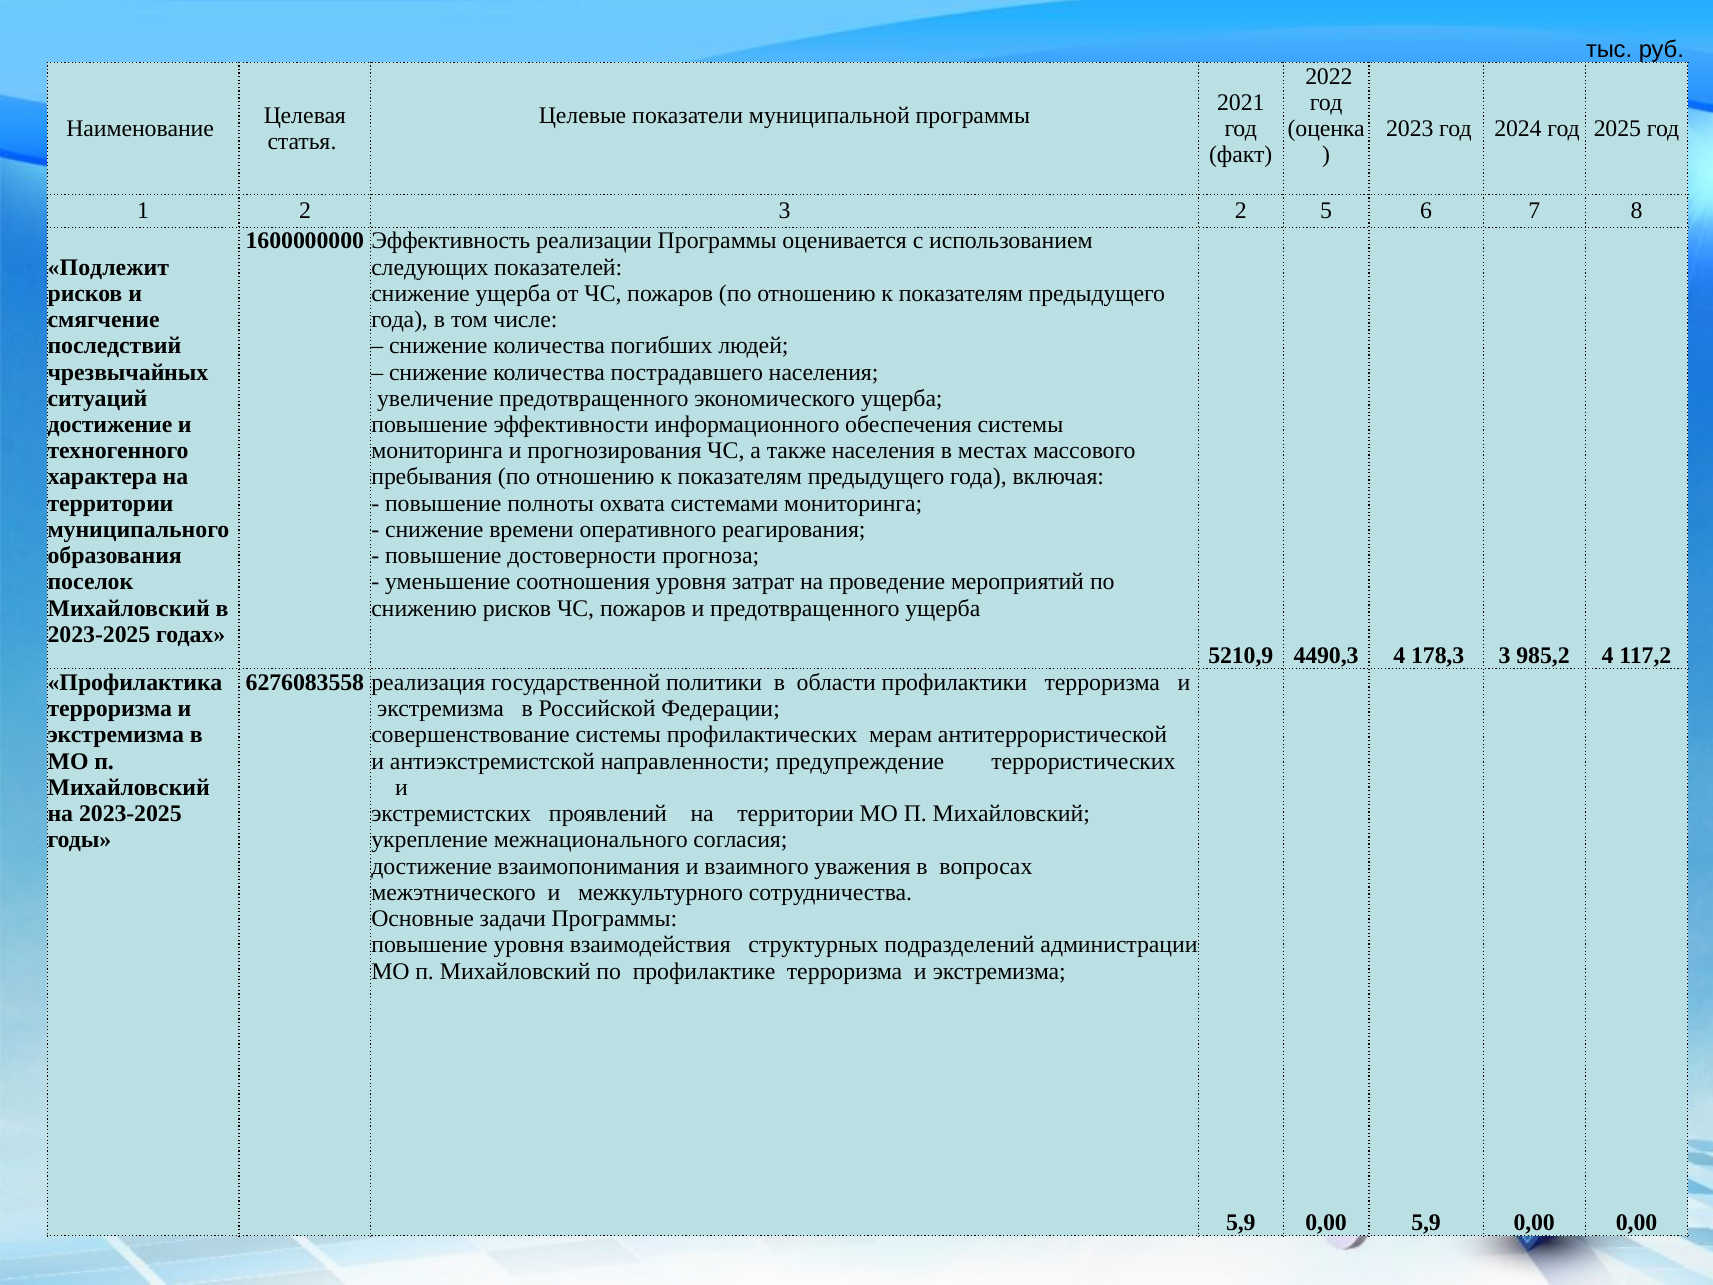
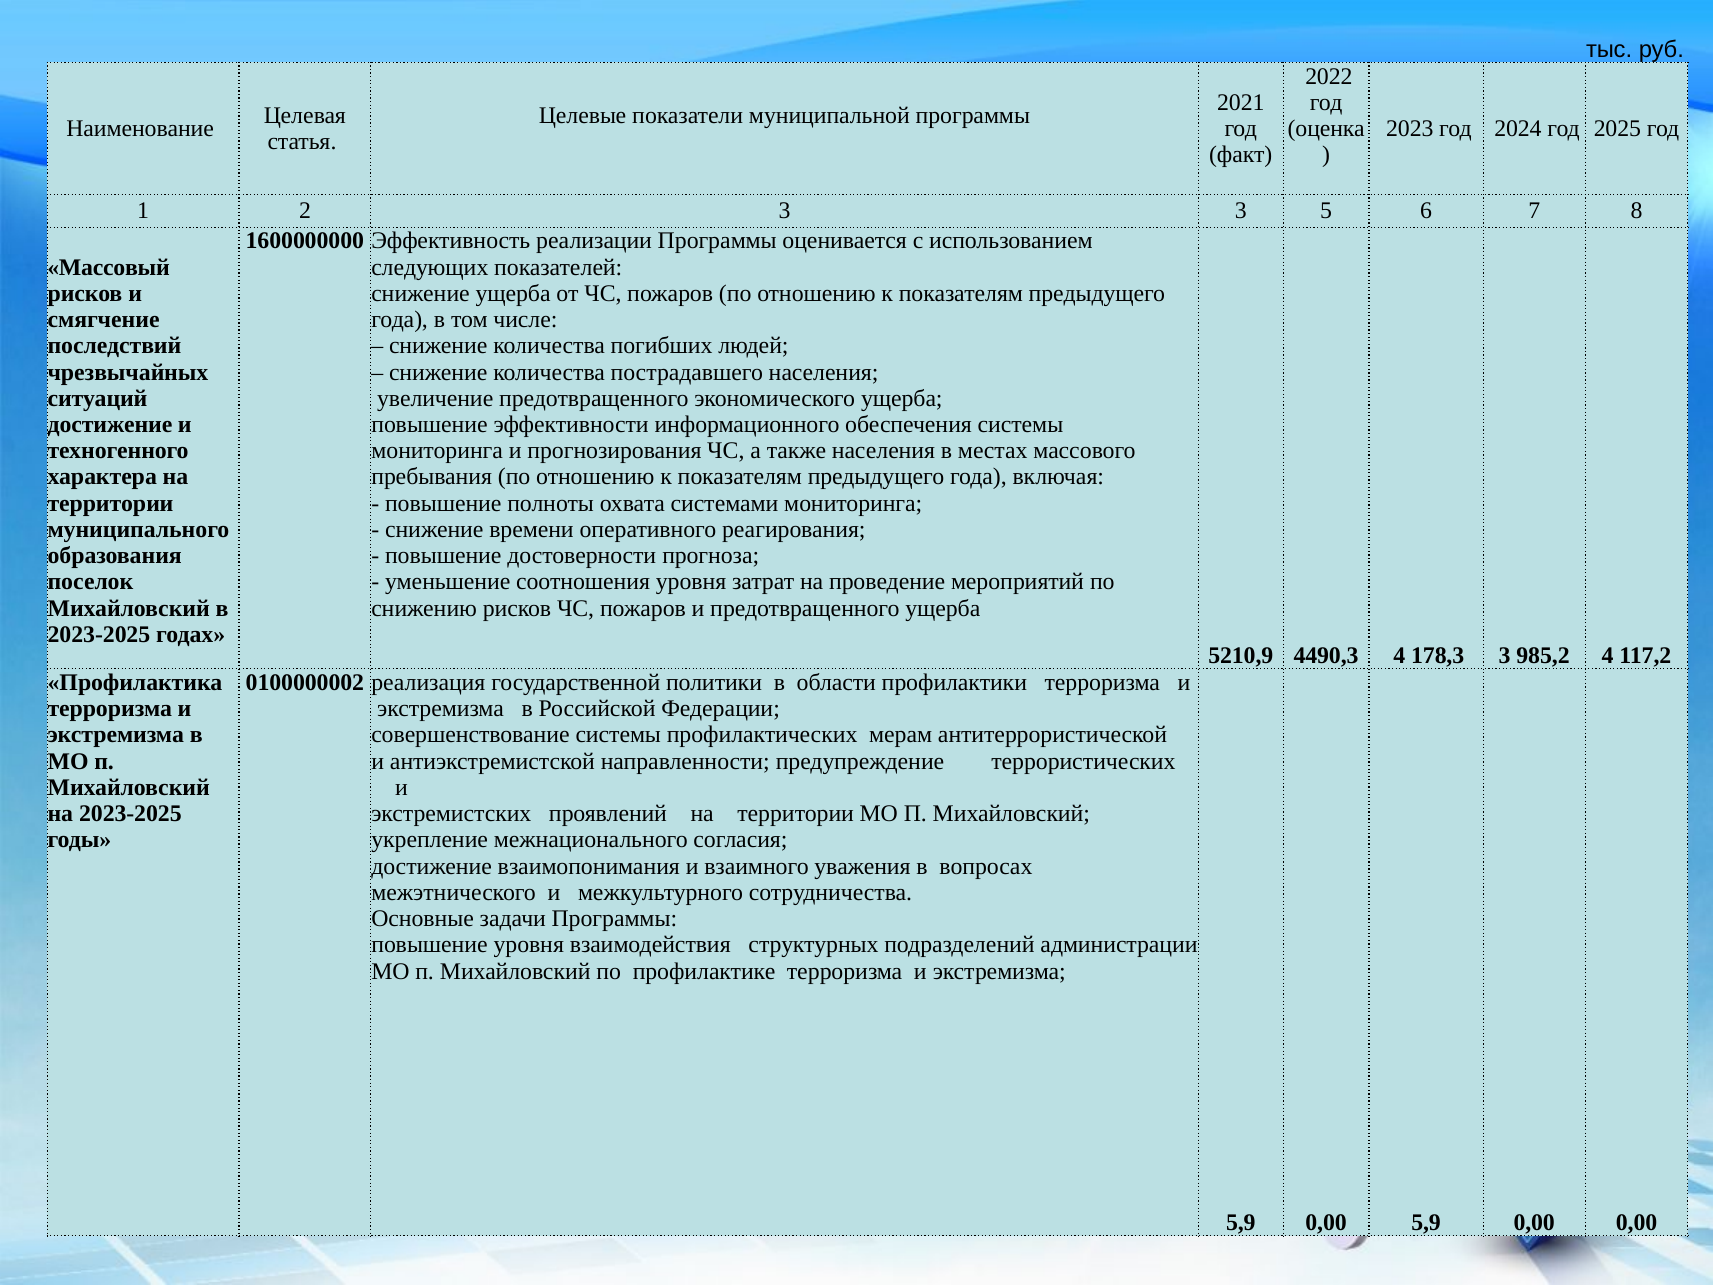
3 2: 2 -> 3 (1241, 211)
Подлежит: Подлежит -> Массовый (109, 267)
6276083558: 6276083558 -> 0100000002 (305, 682)
